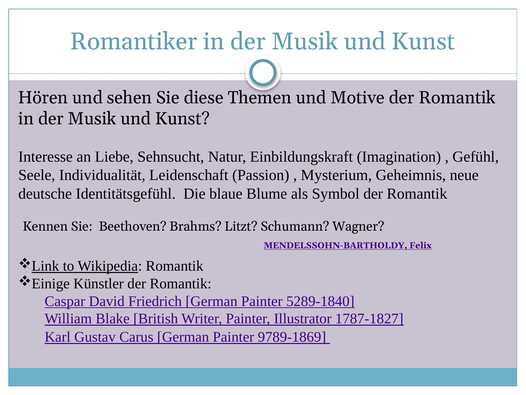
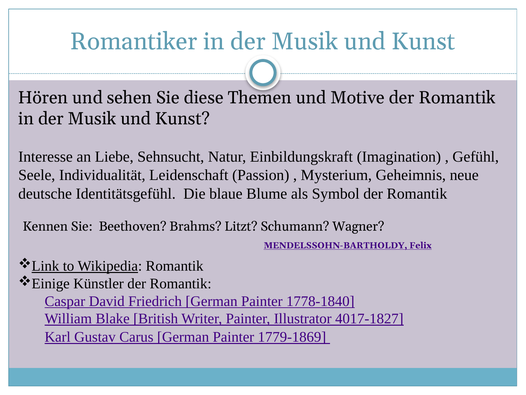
5289-1840: 5289-1840 -> 1778-1840 (320, 301)
1787-1827: 1787-1827 -> 4017-1827 (369, 318)
9789-1869: 9789-1869 -> 1779-1869 (292, 337)
